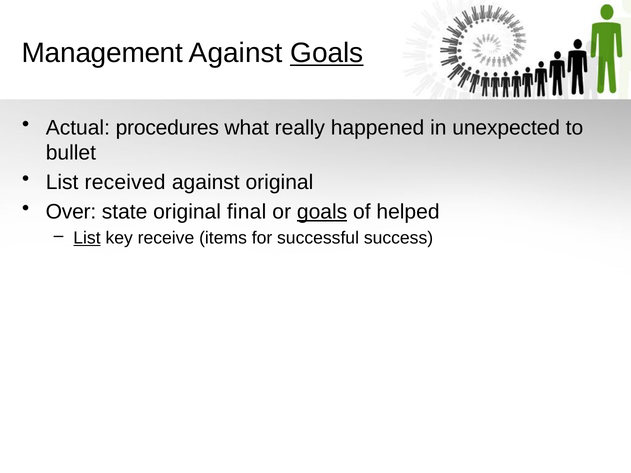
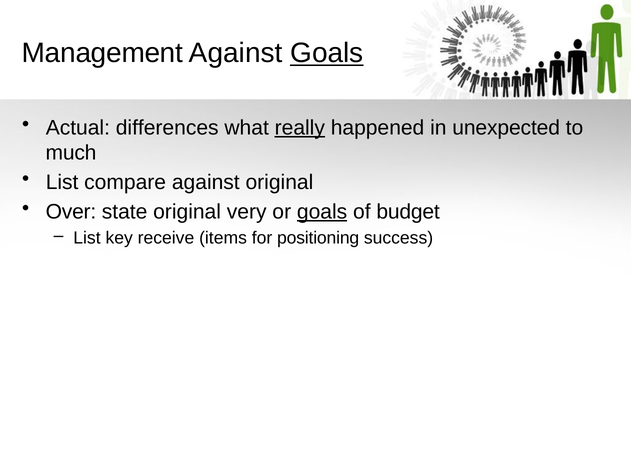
procedures: procedures -> differences (167, 128)
really underline: none -> present (300, 128)
bullet: bullet -> much (71, 153)
received: received -> compare (125, 182)
final: final -> very (247, 212)
helped: helped -> budget (408, 212)
List underline: present -> none (87, 238)
successful: successful -> positioning (318, 238)
